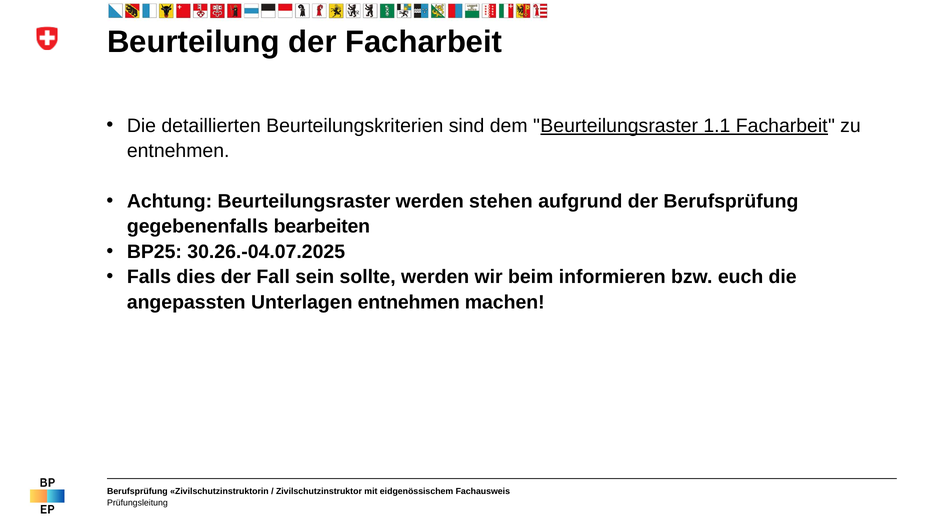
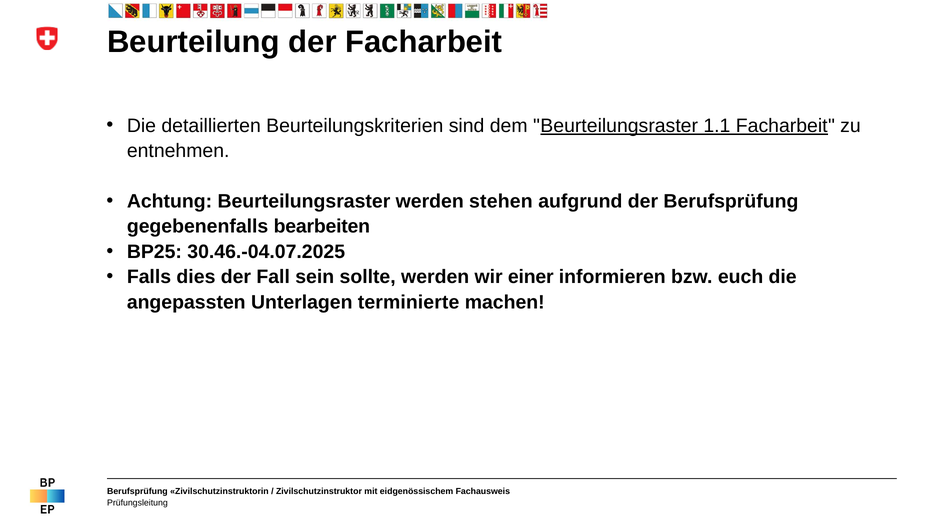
30.26.-04.07.2025: 30.26.-04.07.2025 -> 30.46.-04.07.2025 (266, 252)
beim: beim -> einer (531, 277)
Unterlagen entnehmen: entnehmen -> terminierte (409, 302)
